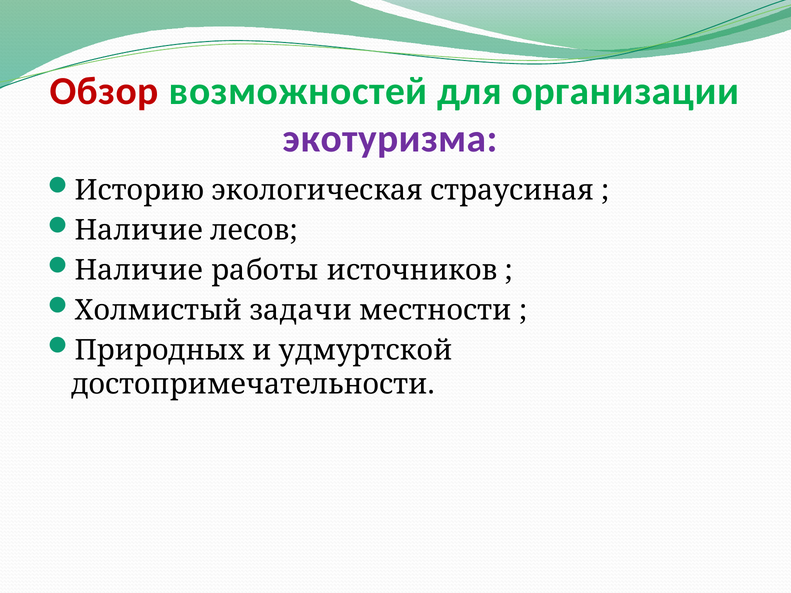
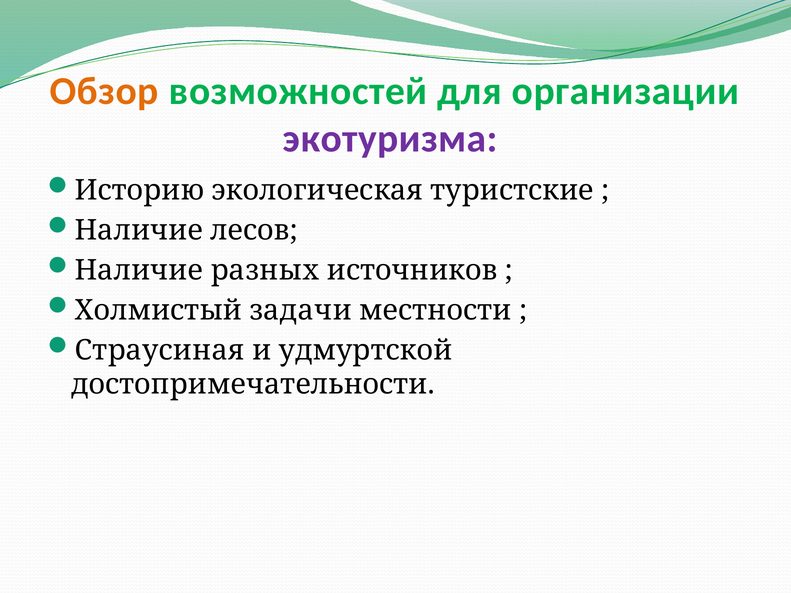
Обзор colour: red -> orange (104, 91)
страусиная: страусиная -> туристские (512, 190)
работы: работы -> разных (265, 270)
Природных: Природных -> Страусиная (160, 350)
